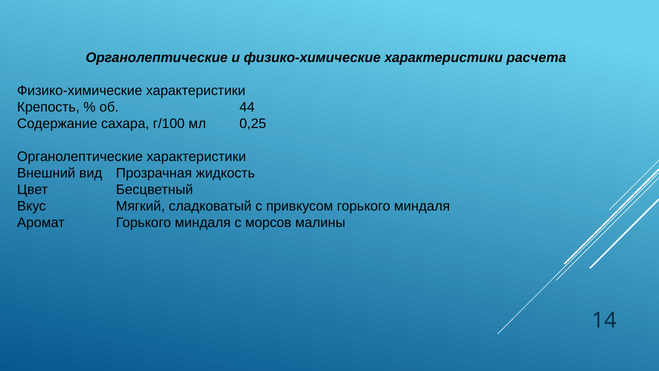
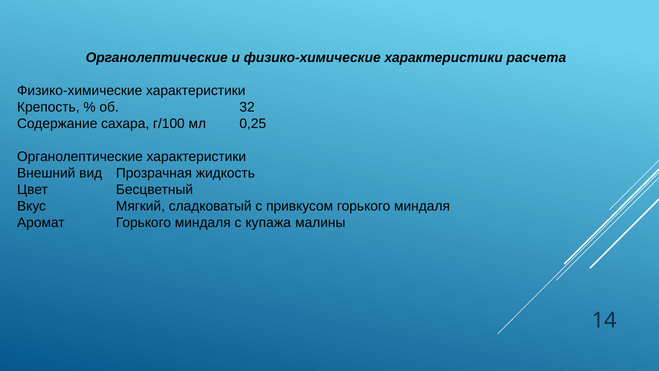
44: 44 -> 32 (247, 107)
морсов: морсов -> купажа (268, 223)
